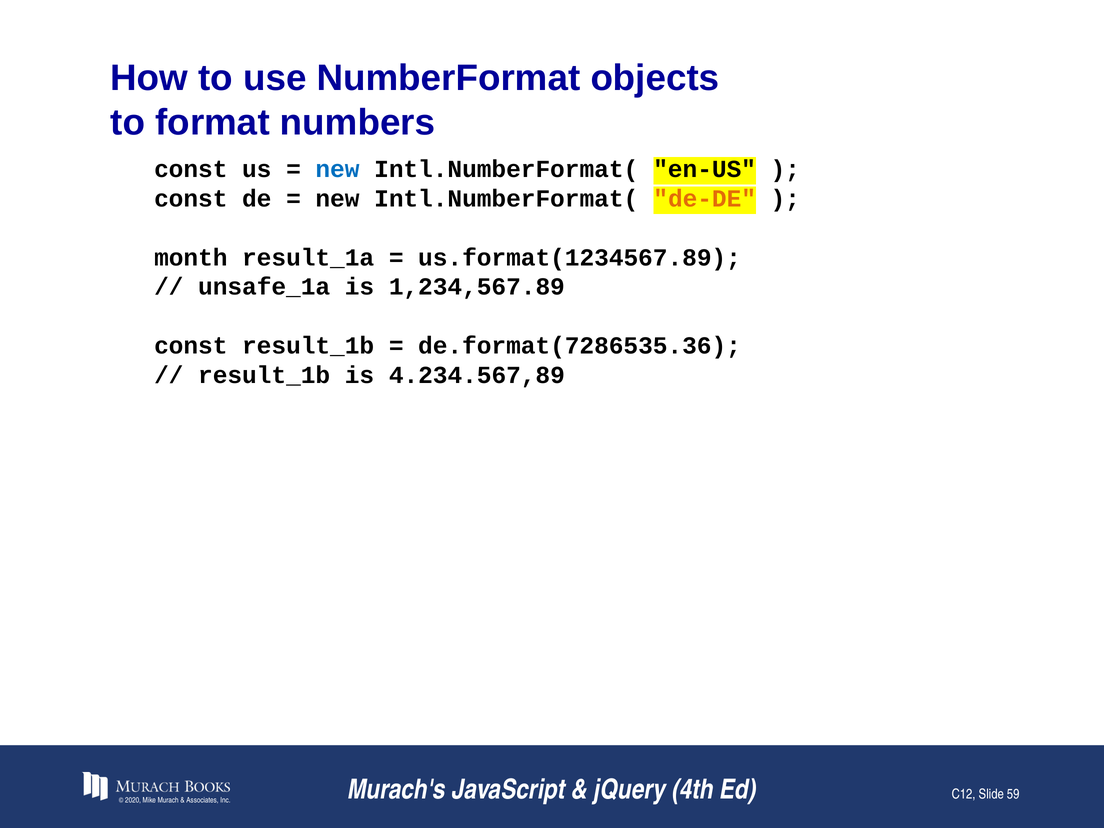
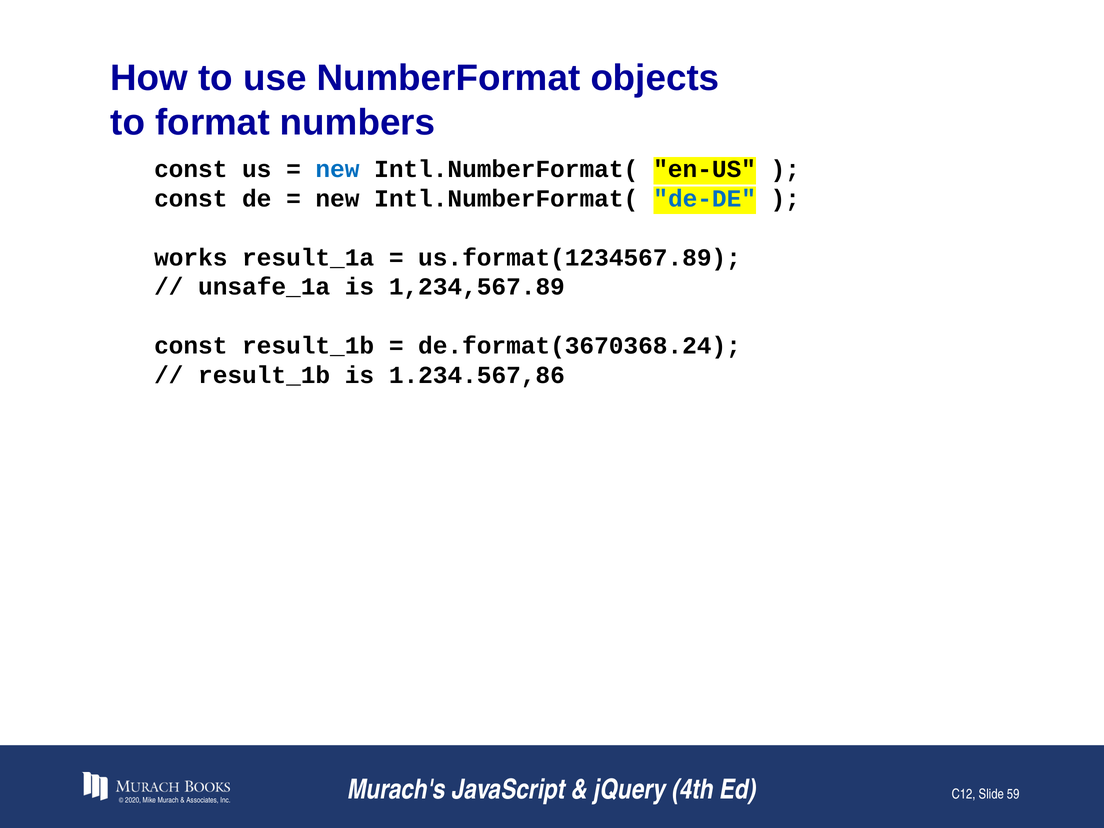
de-DE colour: orange -> blue (705, 199)
month: month -> works (191, 257)
de.format(7286535.36: de.format(7286535.36 -> de.format(3670368.24 (579, 346)
4.234.567,89: 4.234.567,89 -> 1.234.567,86 (477, 375)
